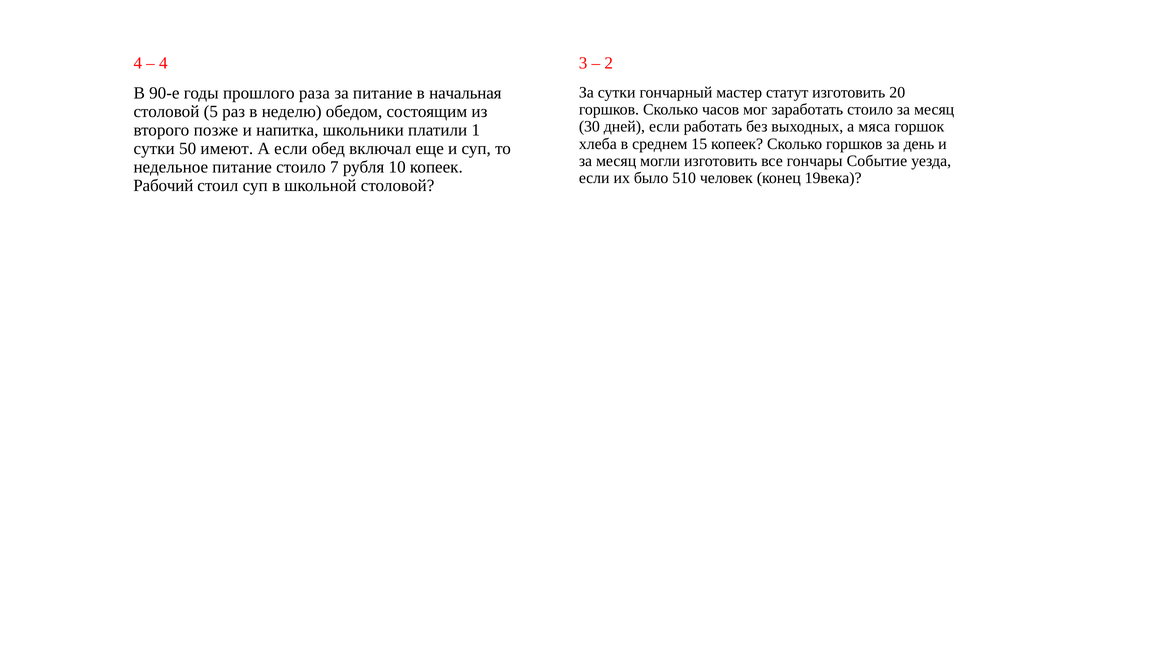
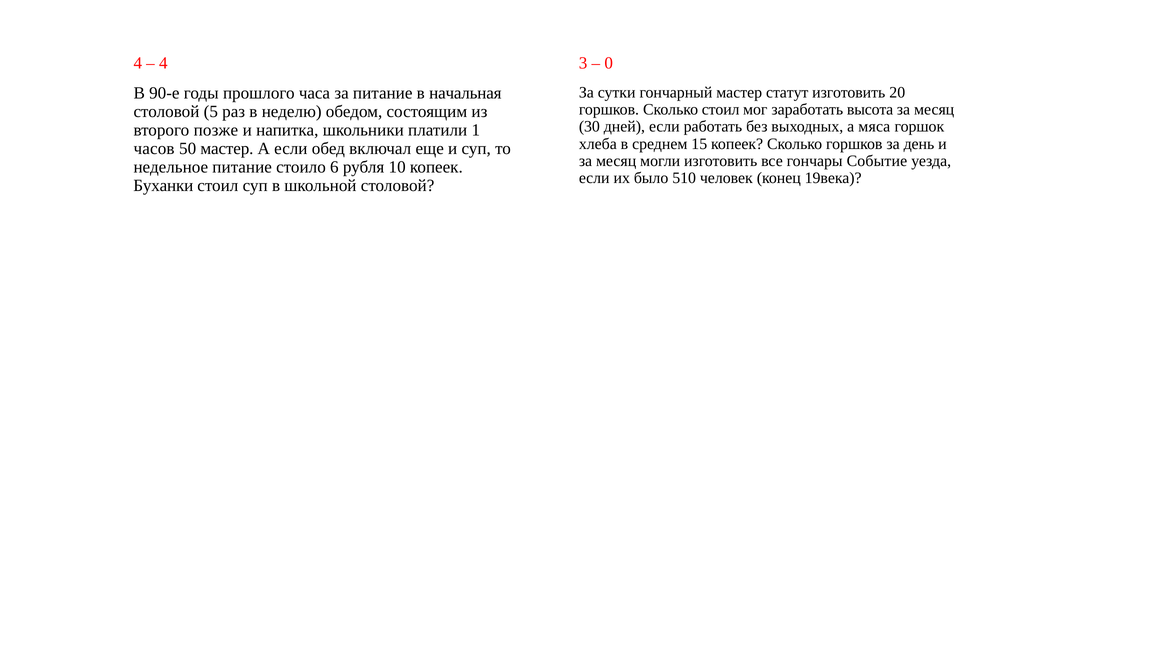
2: 2 -> 0 (609, 63)
раза: раза -> часа (314, 93)
Сколько часов: часов -> стоил (721, 109)
заработать стоило: стоило -> высота (870, 109)
сутки: сутки -> часов (154, 149)
50 имеют: имеют -> мастер (227, 149)
7: 7 -> 6 (334, 167)
Рабочий: Рабочий -> Буханки (163, 186)
